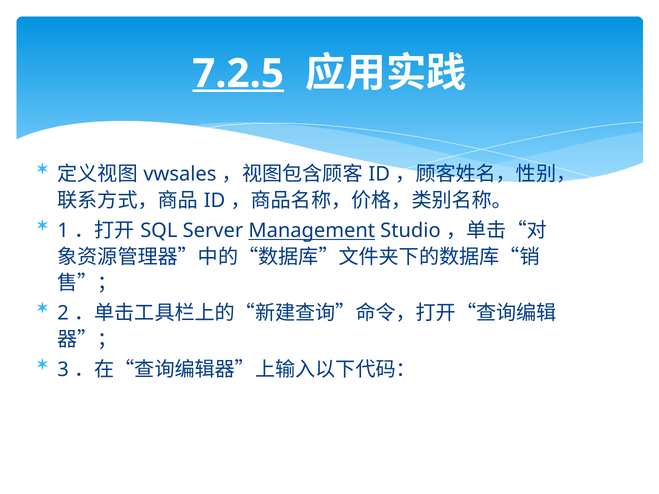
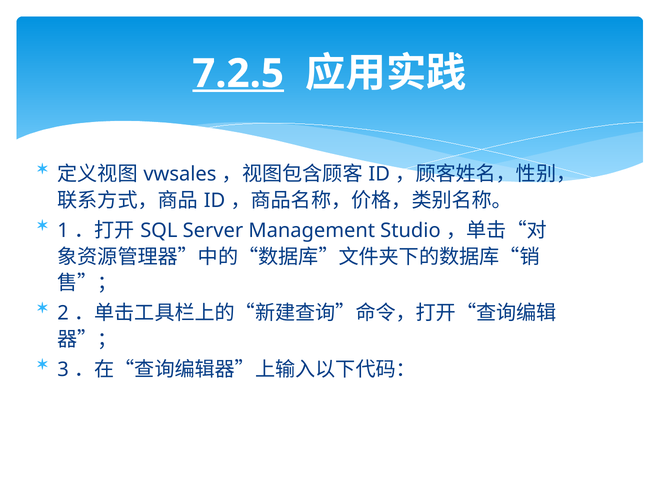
Management underline: present -> none (312, 231)
